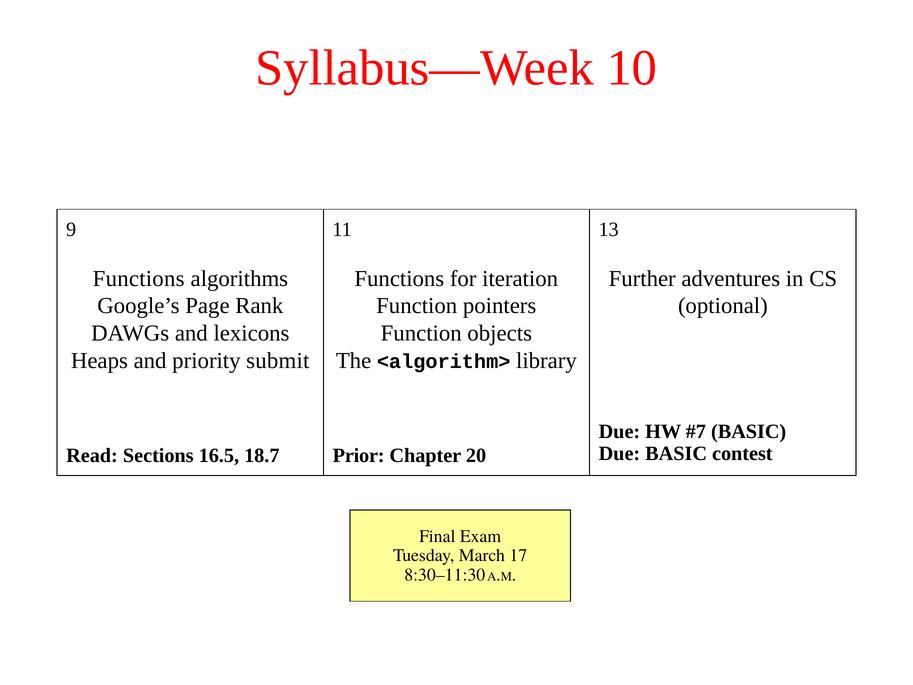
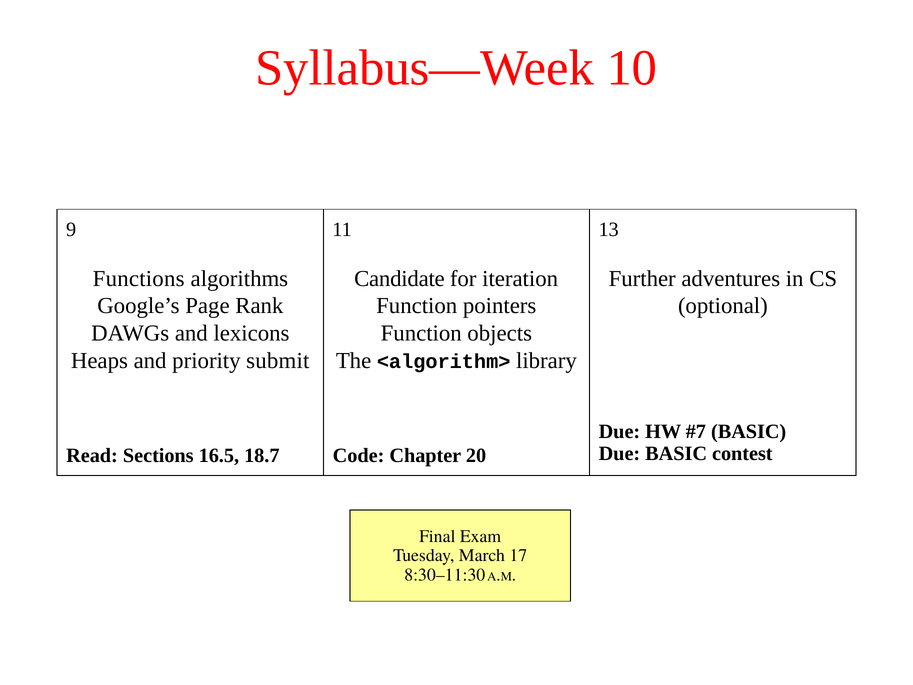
Functions: Functions -> Candidate (399, 278)
Prior: Prior -> Code (359, 456)
